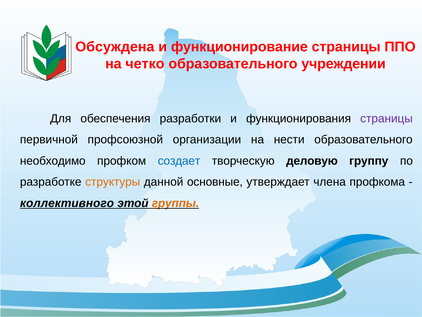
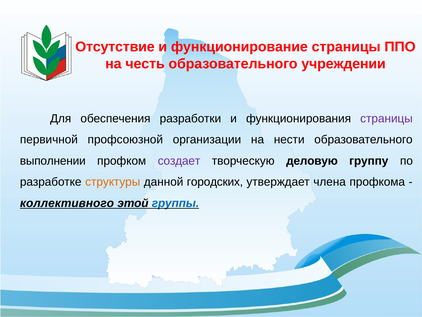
Обсуждена: Обсуждена -> Отсутствие (115, 47)
четко: четко -> честь (145, 64)
необходимо: необходимо -> выполнении (53, 161)
создает colour: blue -> purple (179, 161)
основные: основные -> городских (215, 182)
группы colour: orange -> blue (175, 203)
